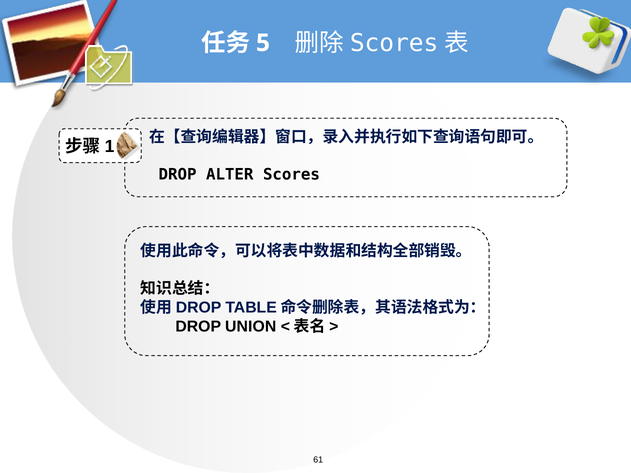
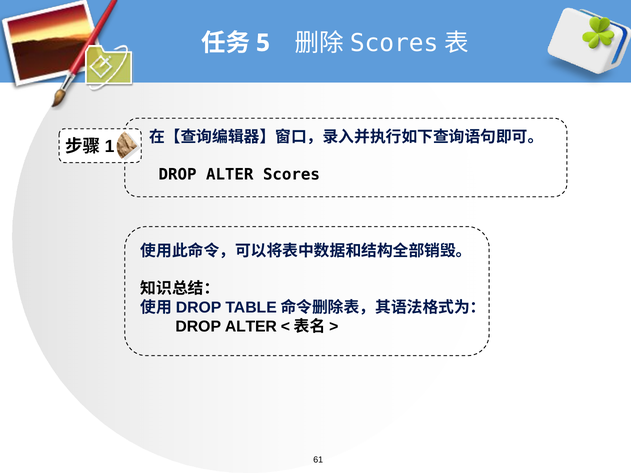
UNION: UNION -> ALTER (251, 327)
